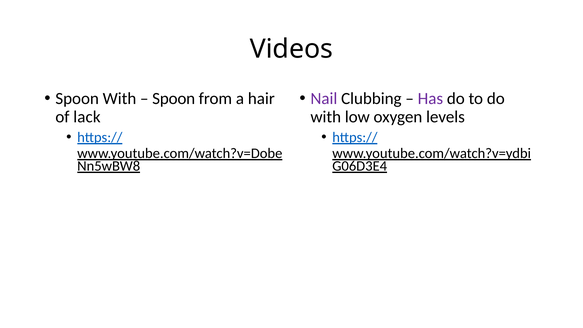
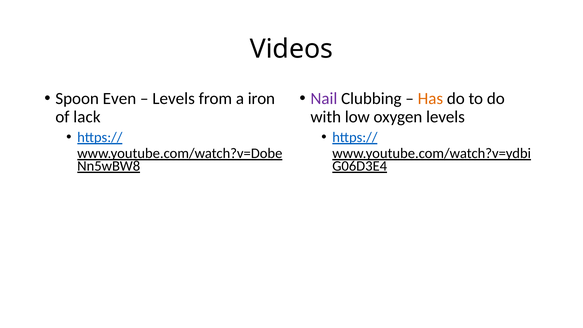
Spoon With: With -> Even (119, 99)
Spoon: Spoon -> Levels (174, 99)
hair: hair -> iron (261, 99)
Has colour: purple -> orange (430, 99)
